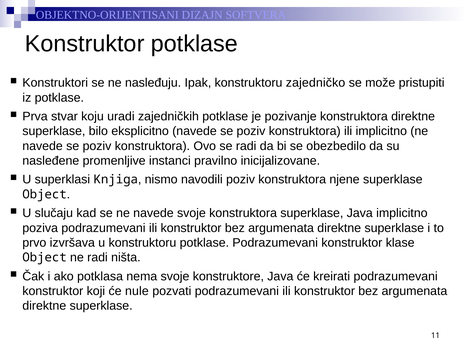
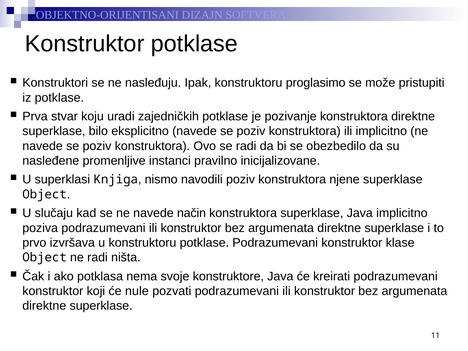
zajedničko: zajedničko -> proglasimo (316, 83)
navede svoje: svoje -> način (192, 213)
